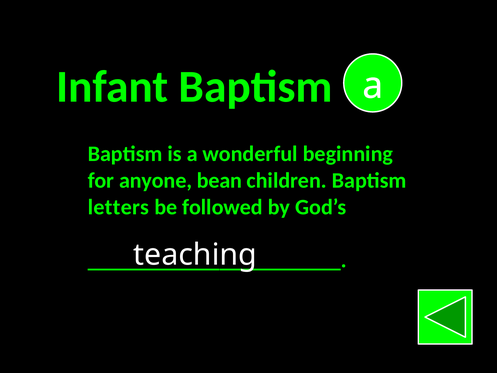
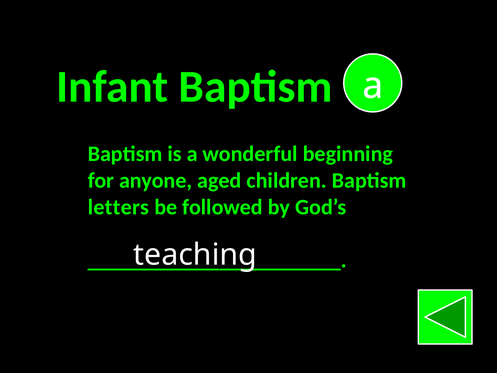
bean: bean -> aged (219, 180)
